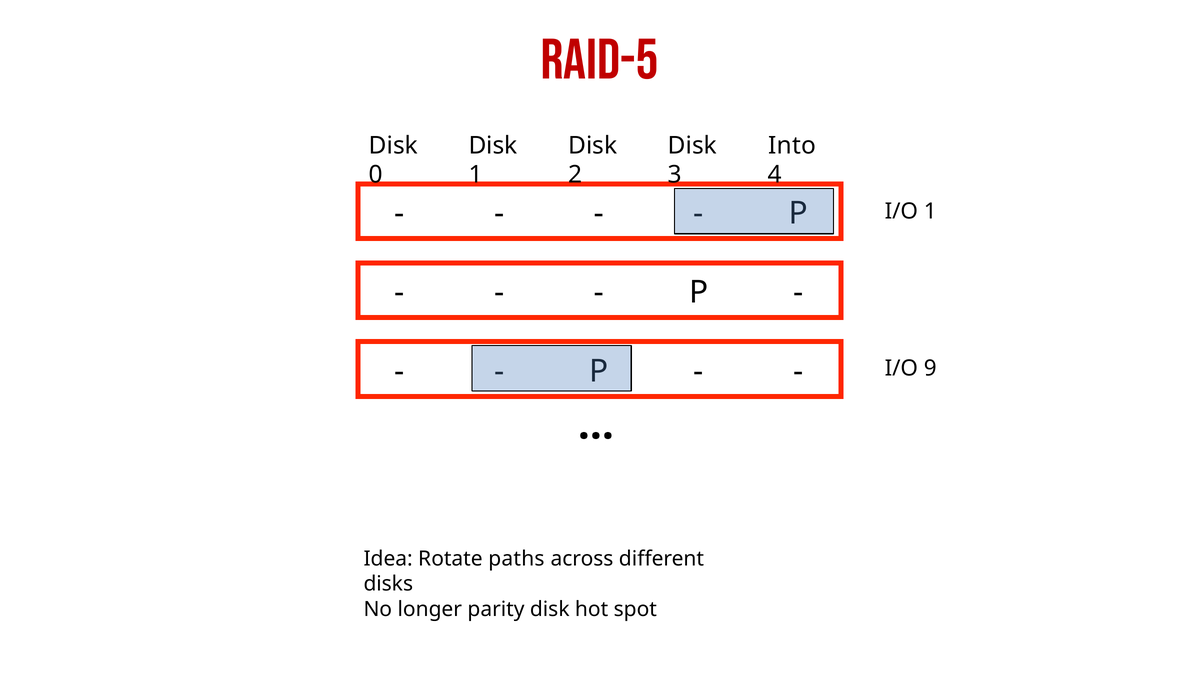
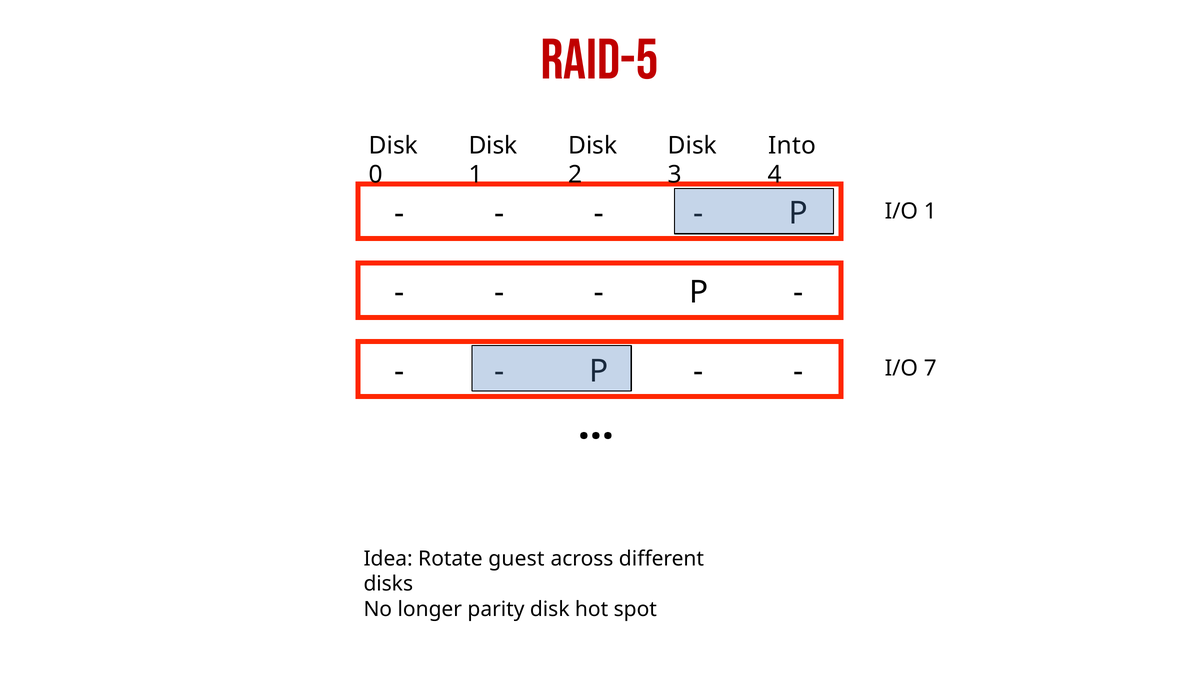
9: 9 -> 7 (930, 369)
paths: paths -> guest (516, 559)
